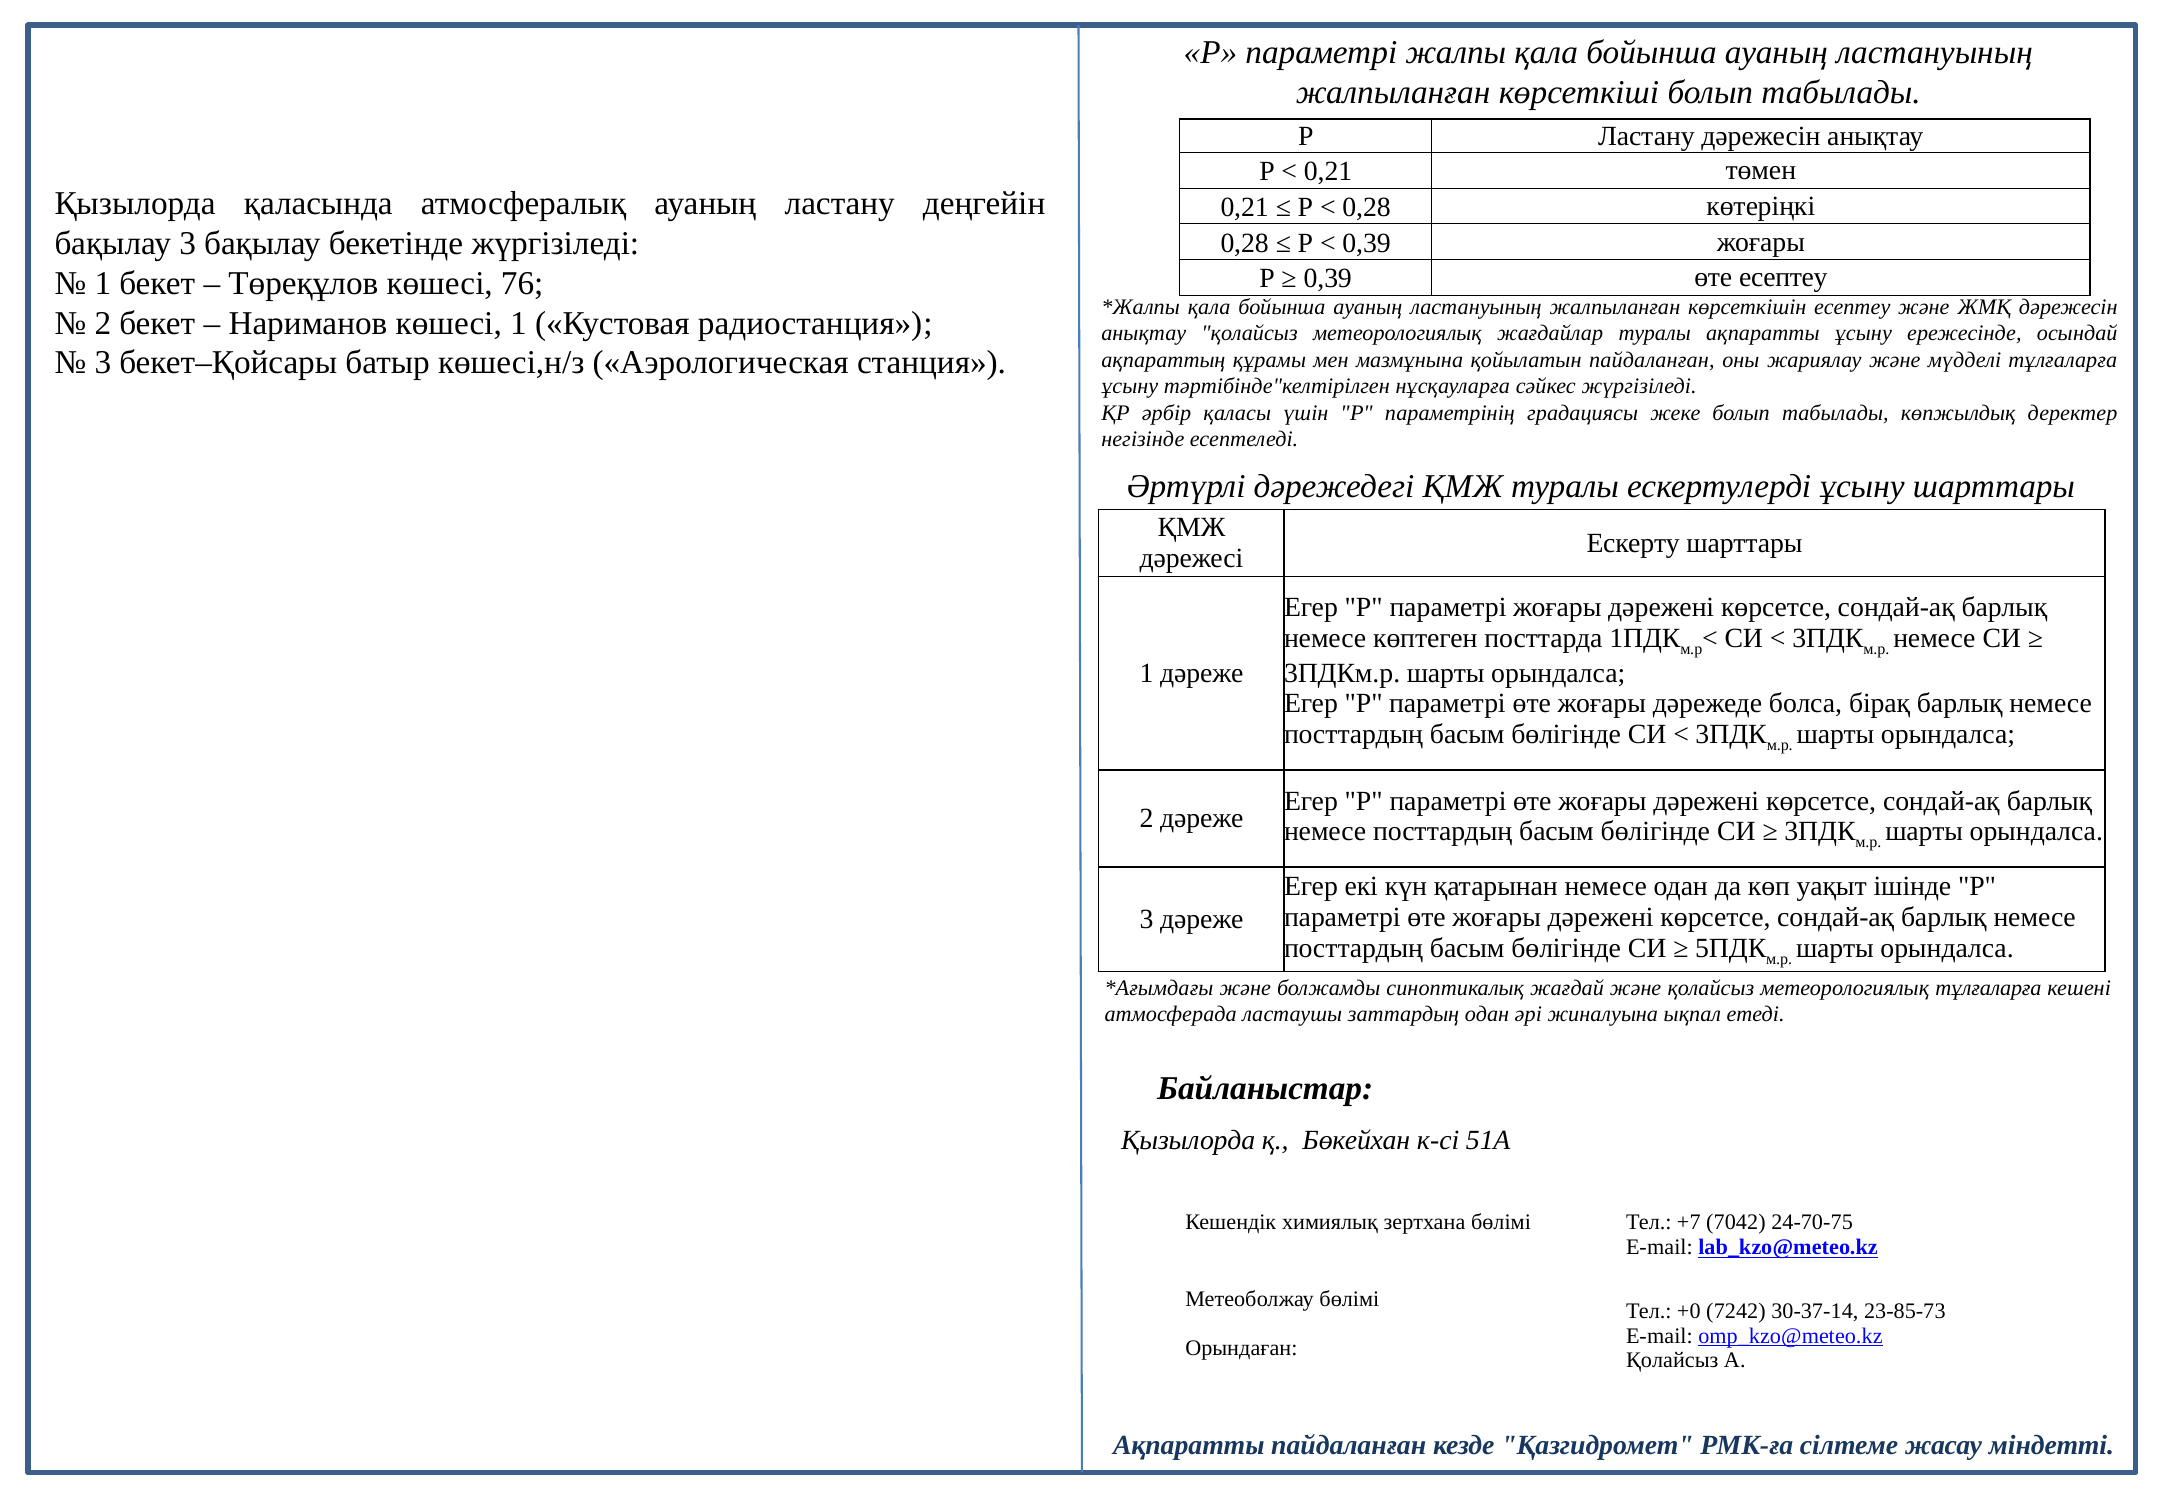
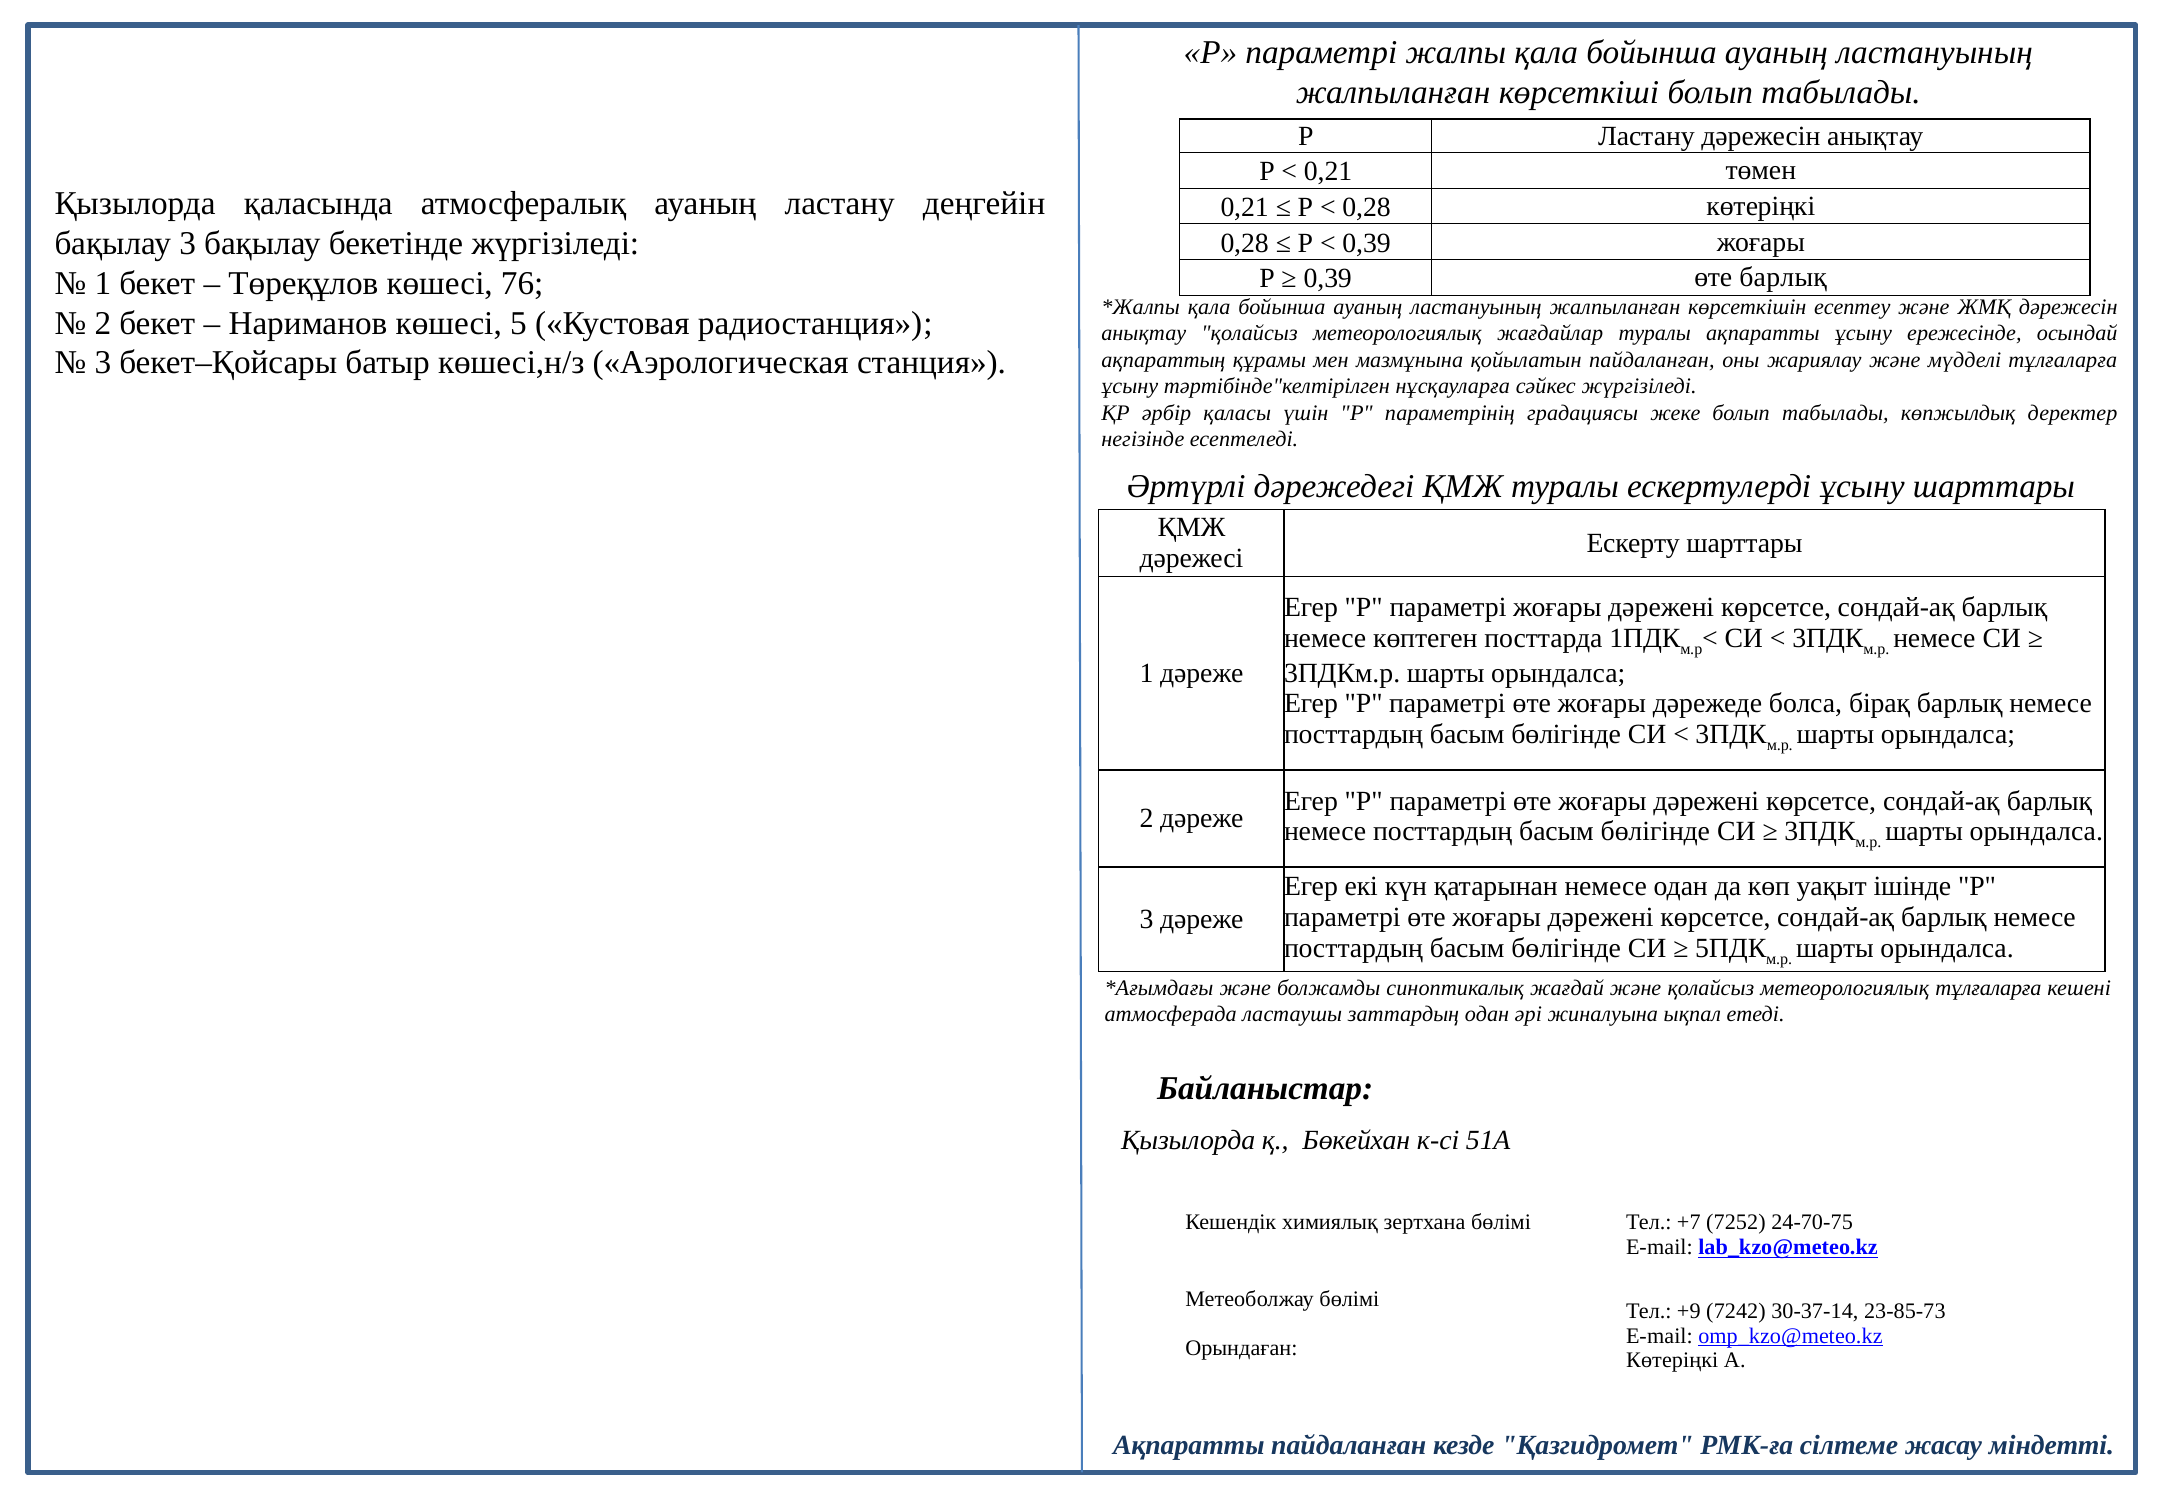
өте есептеу: есептеу -> барлық (1783, 278)
көшесі 1: 1 -> 5 (518, 323)
7042: 7042 -> 7252 (1736, 1223)
+0: +0 -> +9 (1689, 1311)
Қолайсыз: Қолайсыз -> Көтеріңкі (1672, 1360)
